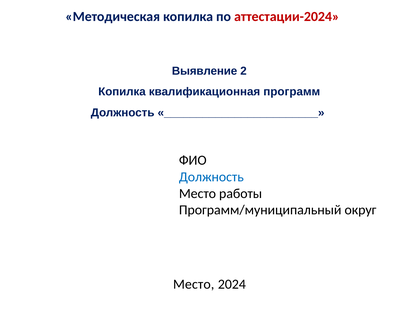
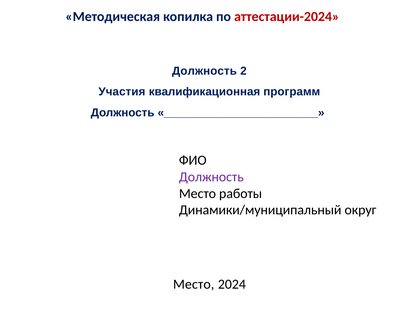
Выявление: Выявление -> Должность (204, 71)
Копилка: Копилка -> Участия (122, 92)
Должность colour: blue -> purple (211, 177)
Программ/муниципальный: Программ/муниципальный -> Динамики/муниципальный (260, 210)
